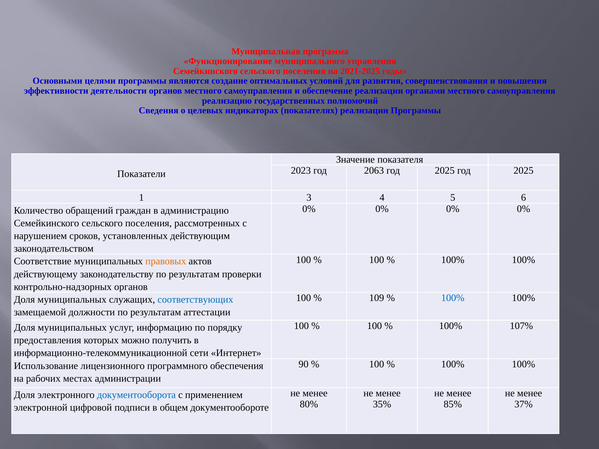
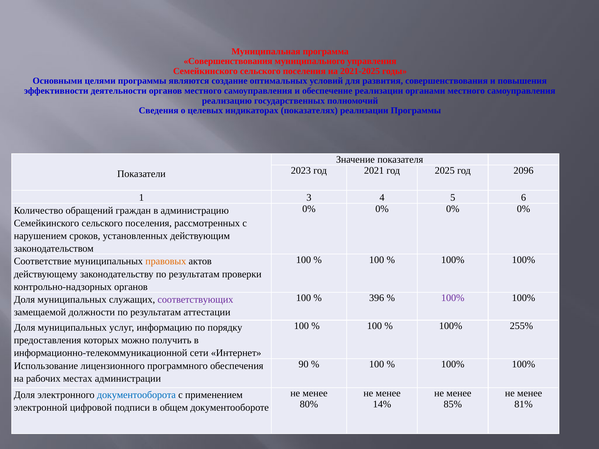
Функционирование: Функционирование -> Совершенствования (228, 61)
2063: 2063 -> 2021 (374, 171)
2025 год 2025: 2025 -> 2096 (524, 171)
109: 109 -> 396 (377, 298)
100% colour: blue -> purple (453, 298)
соответствующих colour: blue -> purple (195, 300)
107%: 107% -> 255% (521, 326)
35%: 35% -> 14% (382, 405)
37%: 37% -> 81% (524, 405)
